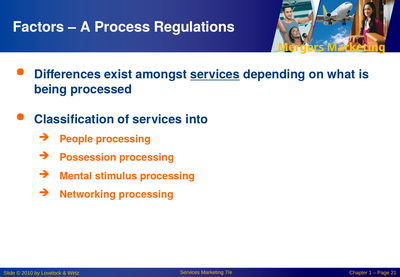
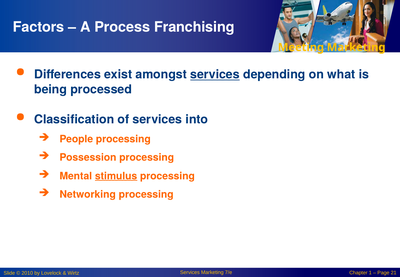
Regulations: Regulations -> Franchising (194, 27)
Mergers: Mergers -> Meeting (301, 47)
stimulus underline: none -> present (116, 176)
